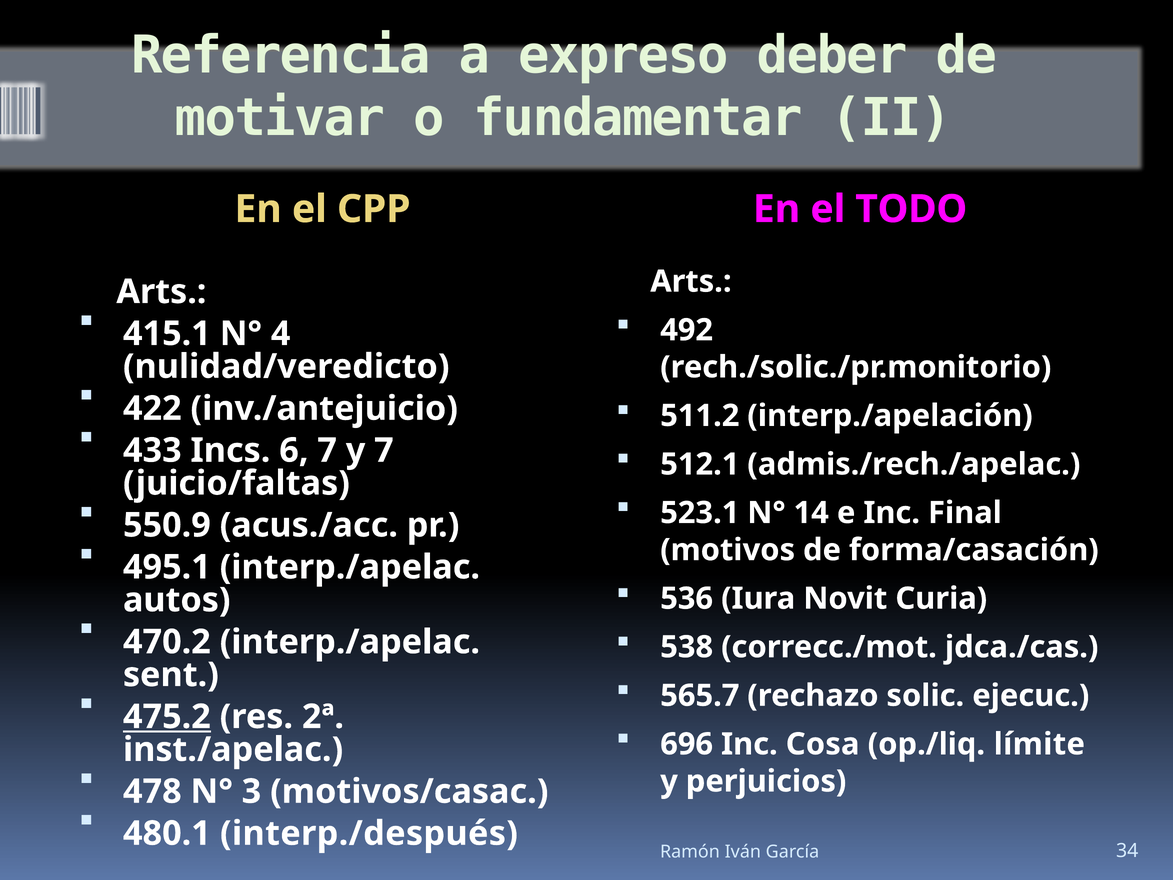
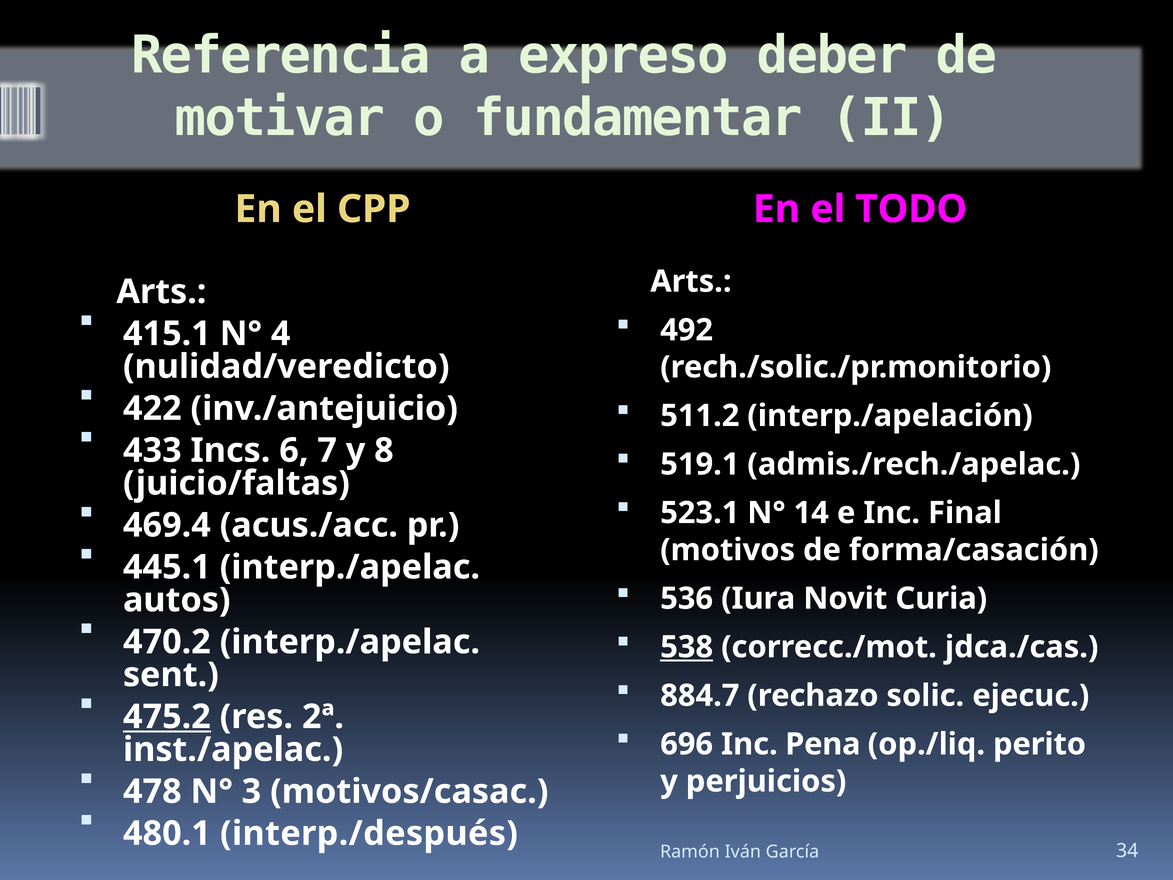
y 7: 7 -> 8 (384, 450)
512.1: 512.1 -> 519.1 (700, 464)
550.9: 550.9 -> 469.4 (167, 525)
495.1: 495.1 -> 445.1 (167, 567)
538 underline: none -> present (687, 647)
565.7: 565.7 -> 884.7 (700, 695)
Cosa: Cosa -> Pena (823, 744)
límite: límite -> perito (1040, 744)
